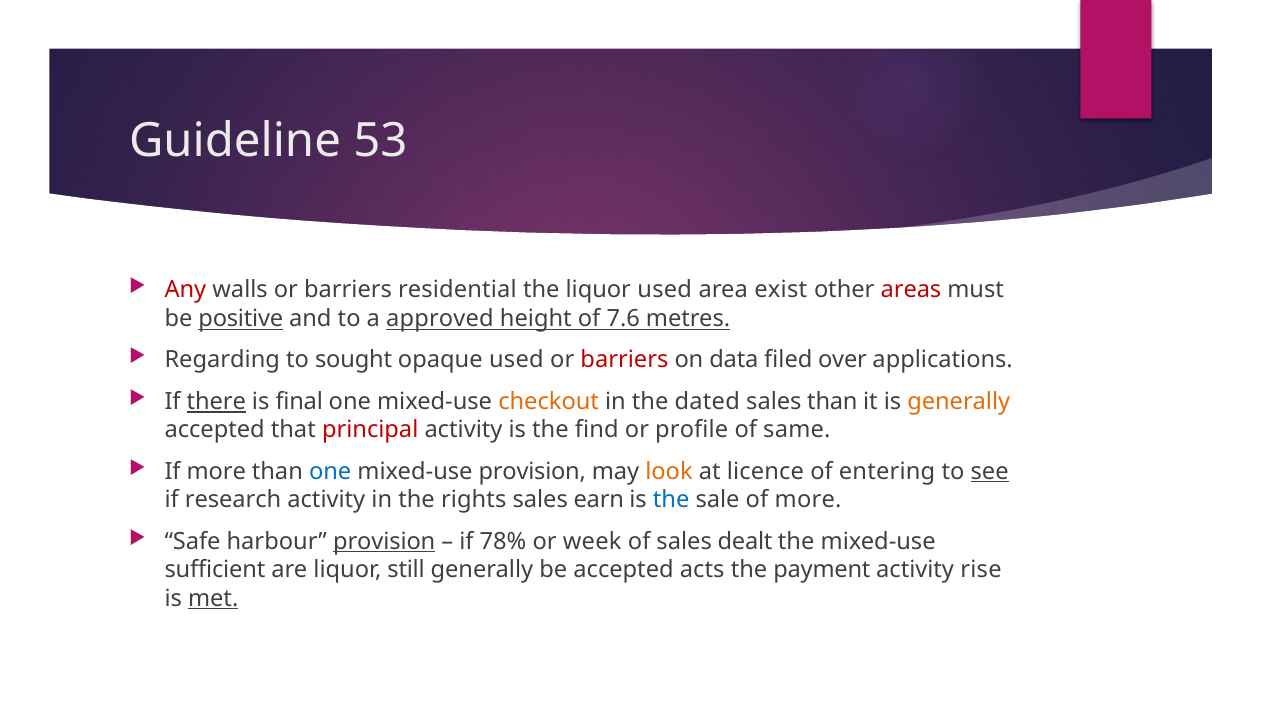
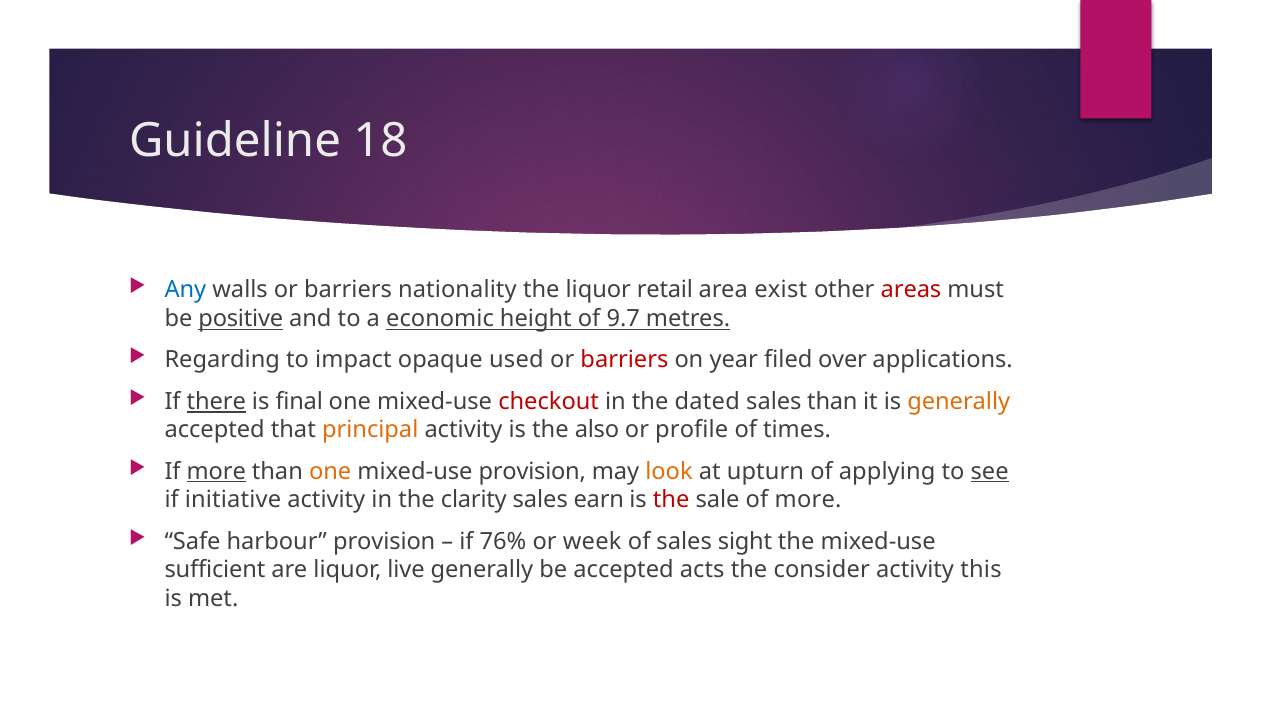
53: 53 -> 18 (380, 141)
Any colour: red -> blue (185, 290)
residential: residential -> nationality (457, 290)
liquor used: used -> retail (665, 290)
approved: approved -> economic (440, 318)
7.6: 7.6 -> 9.7 (623, 318)
sought: sought -> impact (353, 360)
data: data -> year (734, 360)
checkout colour: orange -> red (549, 402)
principal colour: red -> orange (370, 430)
find: find -> also (597, 430)
same: same -> times (797, 430)
more underline: none -> present (216, 472)
one colour: blue -> orange (330, 472)
licence: licence -> upturn (765, 472)
entering: entering -> applying (887, 472)
research: research -> initiative (233, 500)
rights: rights -> clarity (474, 500)
the colour: blue -> red (671, 500)
provision underline: present -> none (384, 541)
78%: 78% -> 76% (503, 541)
dealt: dealt -> sight (745, 541)
still: still -> live (406, 570)
payment: payment -> consider (822, 570)
rise: rise -> this (981, 570)
met underline: present -> none (213, 598)
